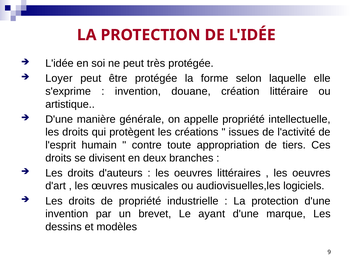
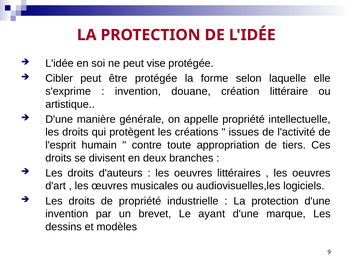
très: très -> vise (156, 63)
Loyer: Loyer -> Cibler (59, 78)
